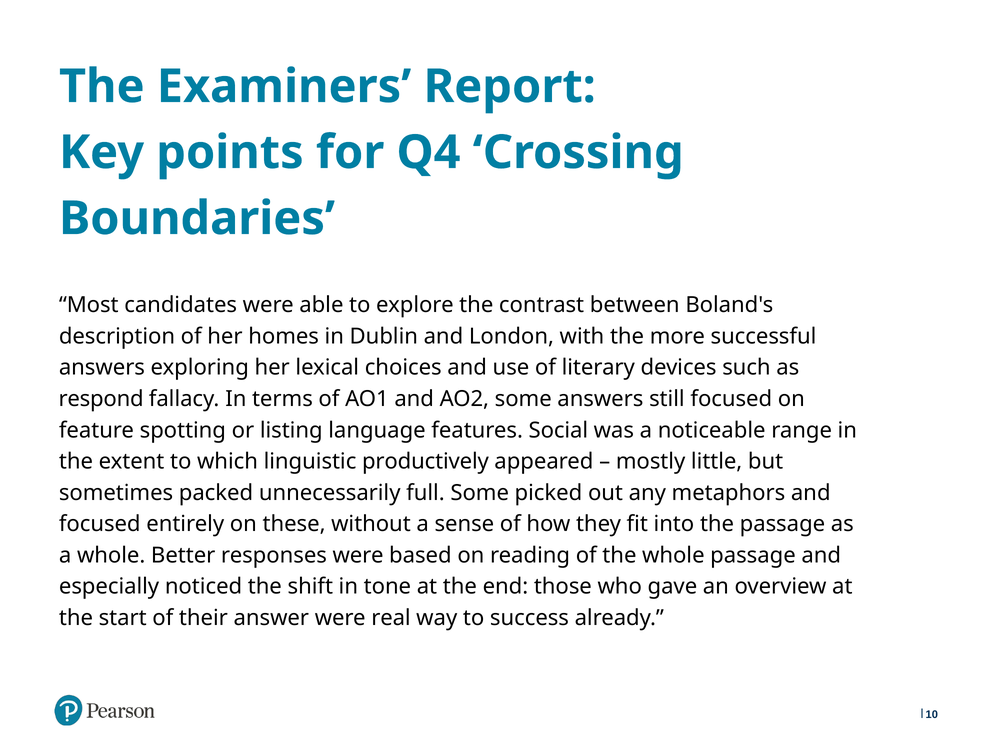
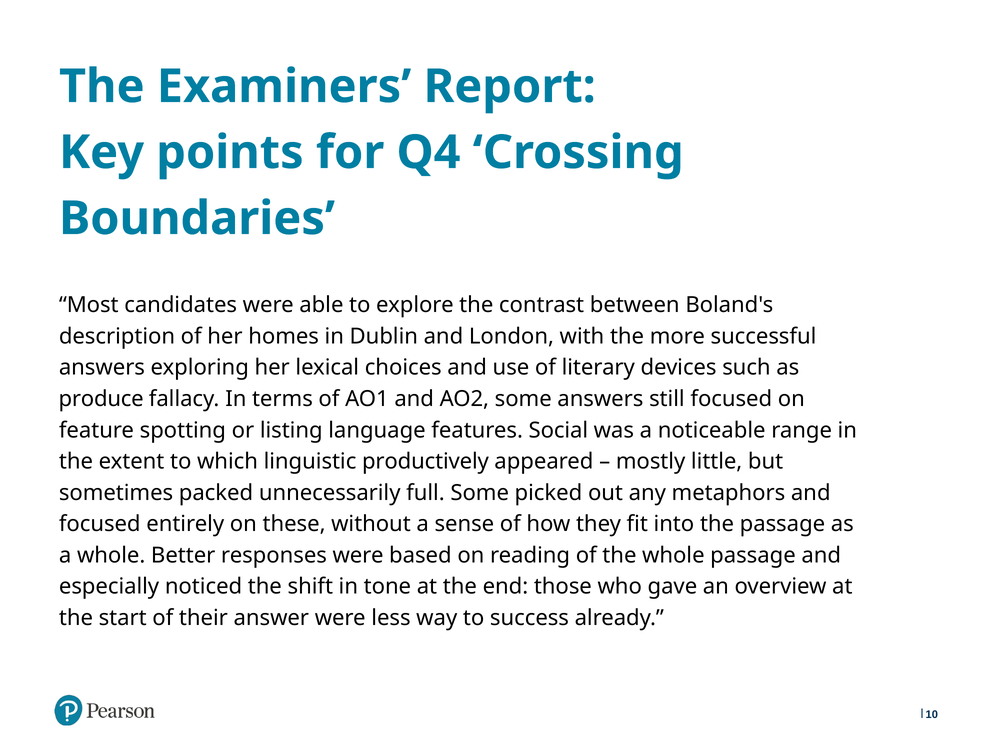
respond: respond -> produce (101, 399)
real: real -> less (391, 618)
